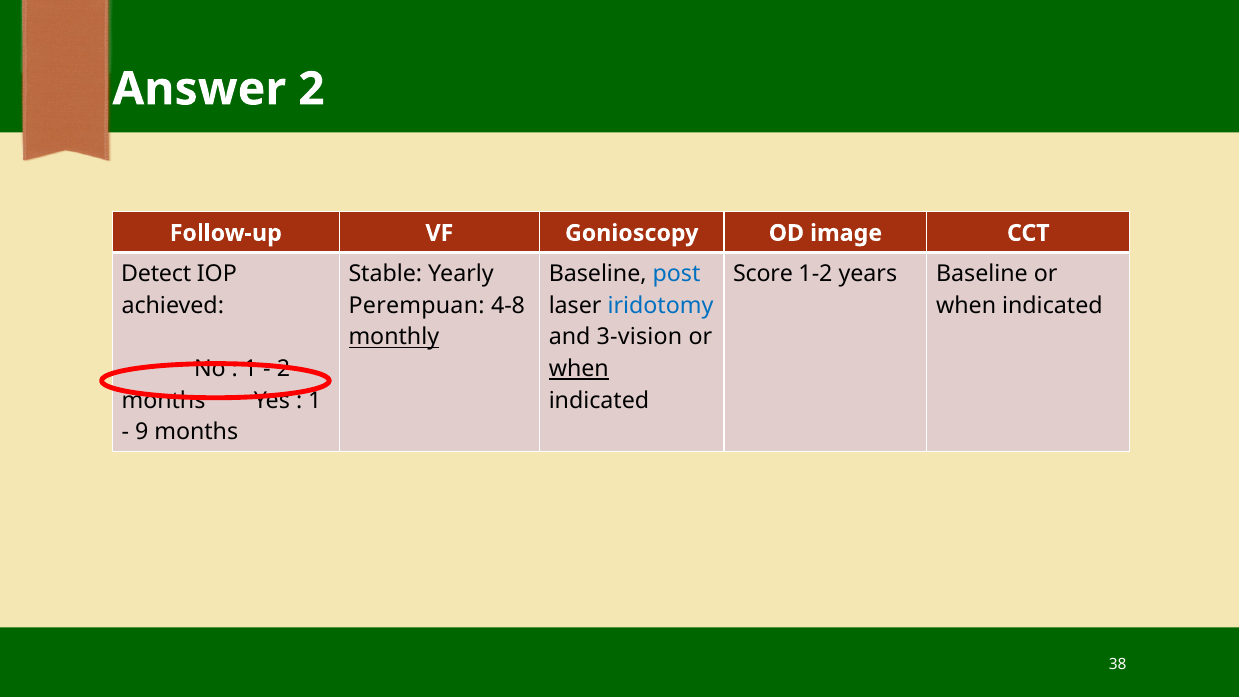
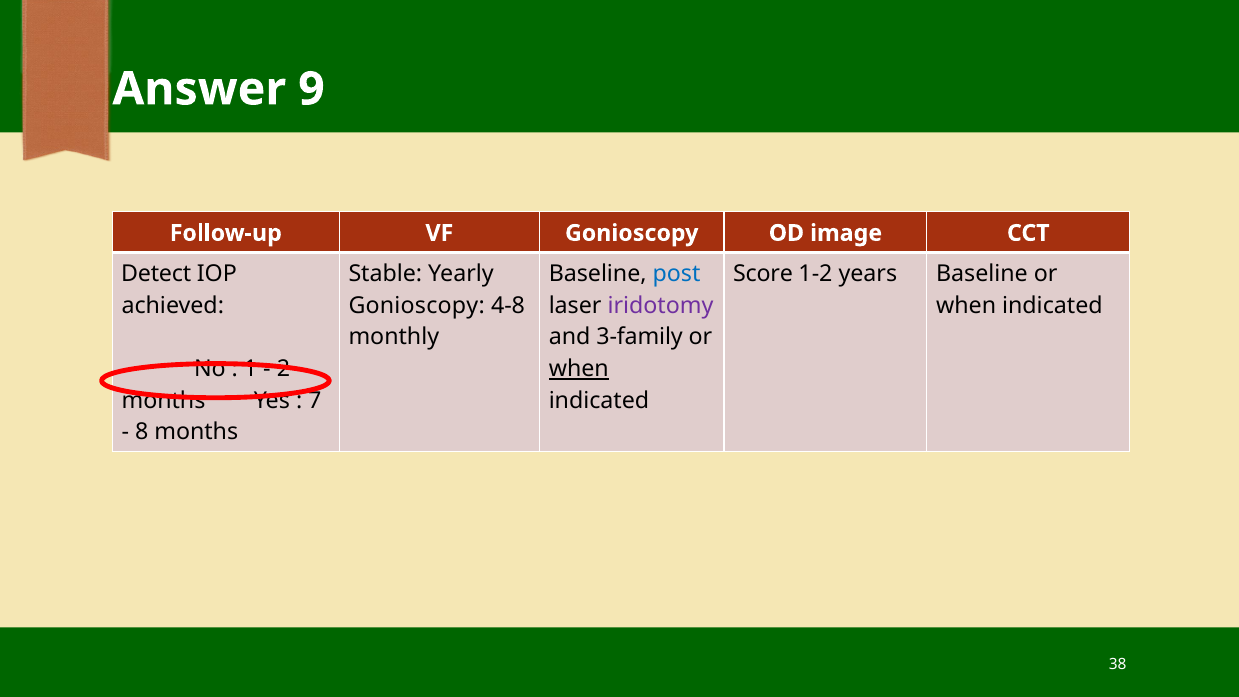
Answer 2: 2 -> 9 (311, 89)
Perempuan: Perempuan -> Gonioscopy (417, 306)
iridotomy colour: blue -> purple (660, 306)
monthly underline: present -> none (394, 337)
3-vision: 3-vision -> 3-family (640, 337)
1: 1 -> 7 (315, 400)
9: 9 -> 8 (142, 432)
